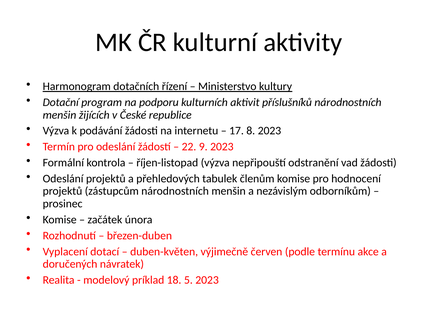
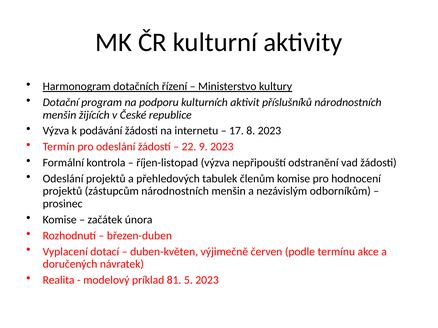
18: 18 -> 81 (174, 280)
